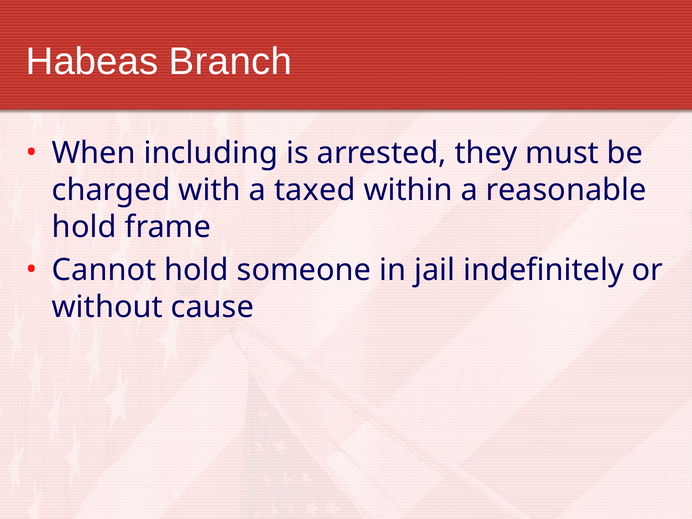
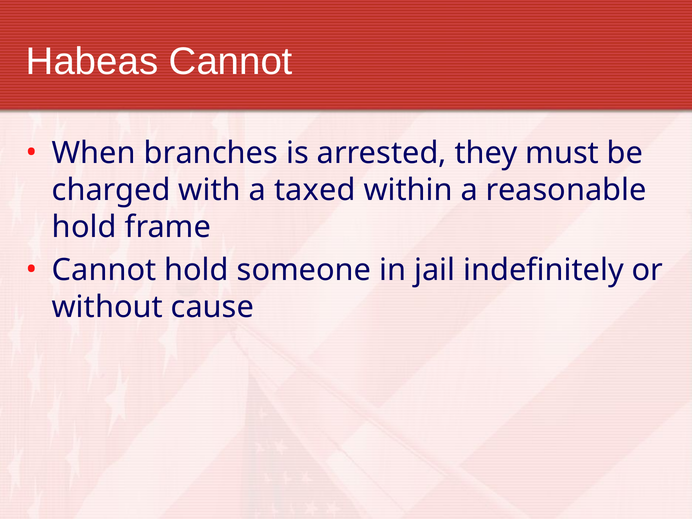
Habeas Branch: Branch -> Cannot (231, 62)
including: including -> branches (211, 153)
